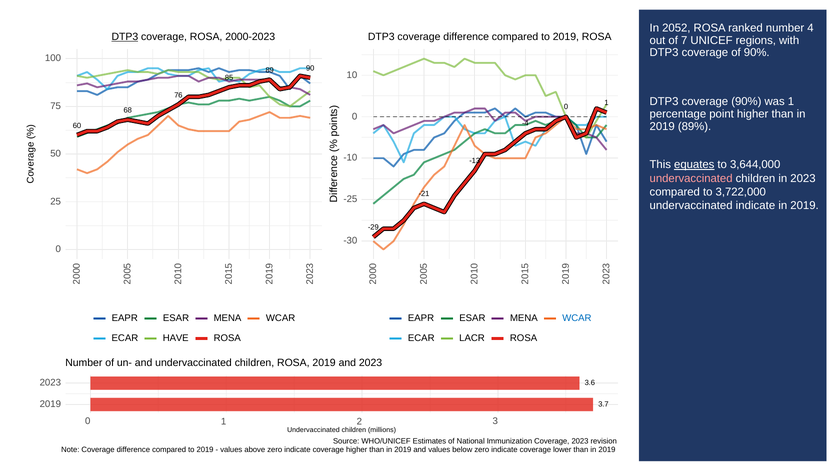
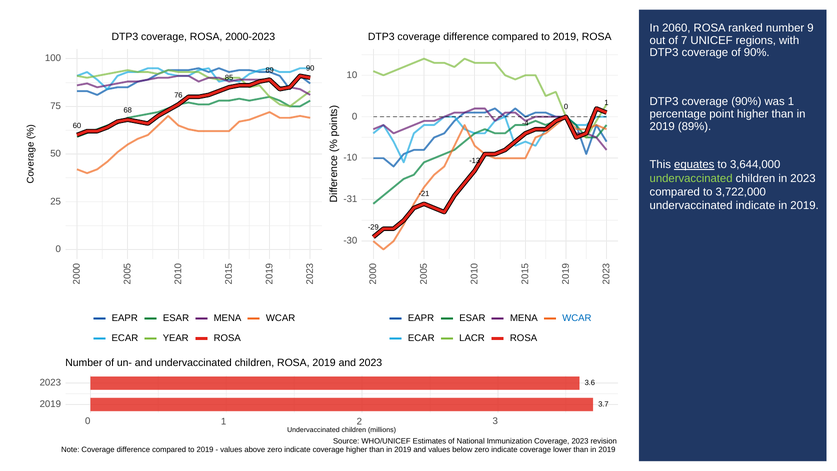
2052: 2052 -> 2060 (676, 28)
number 4: 4 -> 9 (810, 28)
DTP3 underline: present -> none (125, 37)
undervaccinated colour: pink -> light green (691, 178)
-25: -25 -> -31 (350, 199)
HAVE: HAVE -> YEAR (176, 338)
